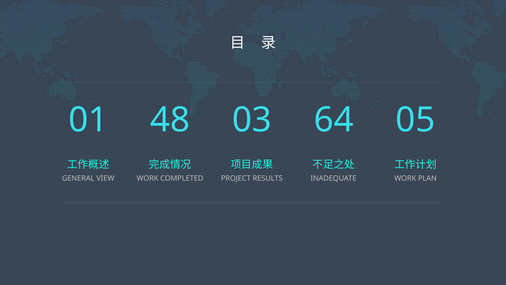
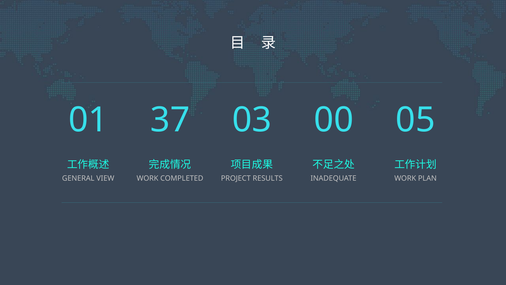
48: 48 -> 37 (170, 120)
64: 64 -> 00 (334, 120)
